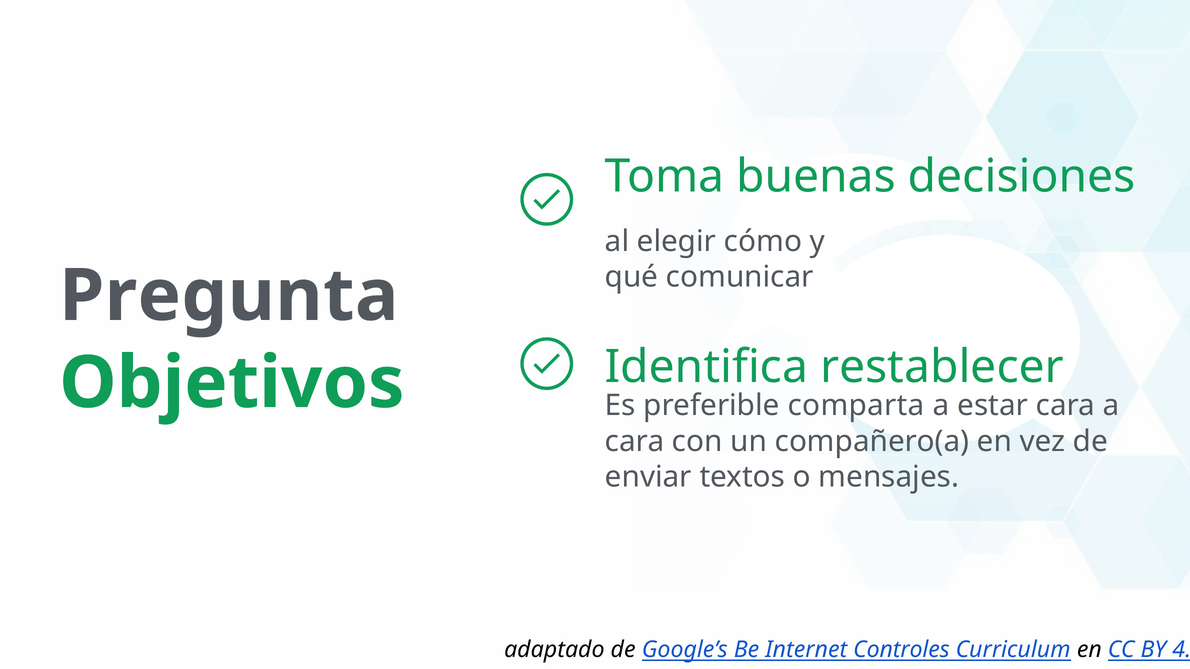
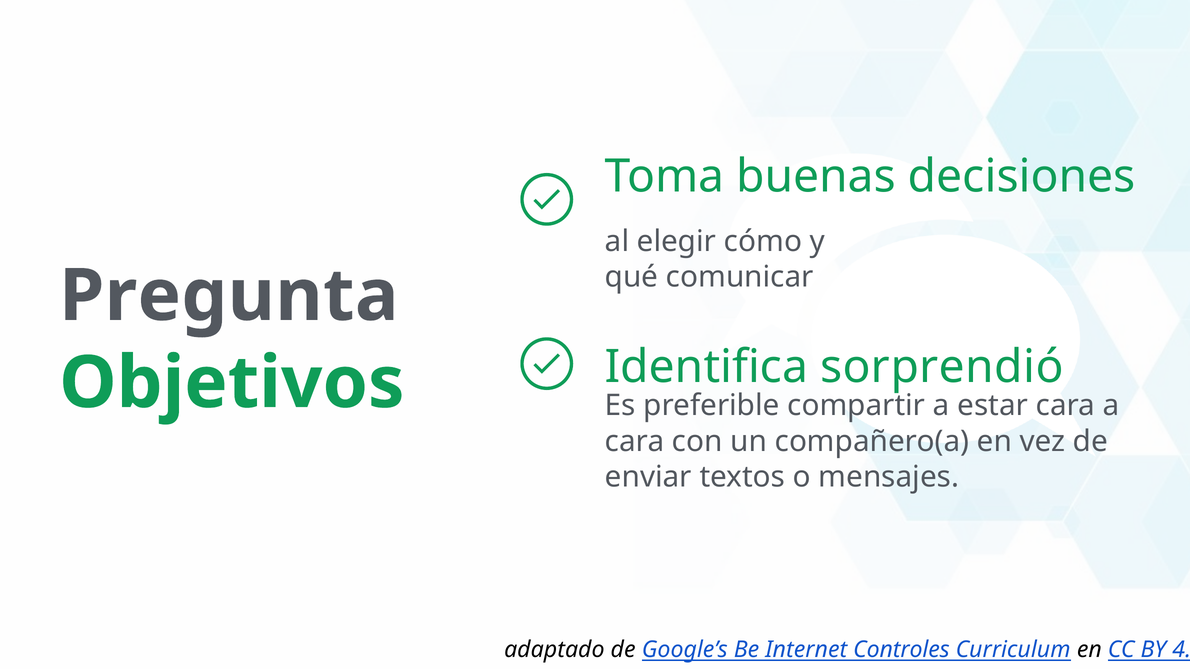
restablecer: restablecer -> sorprendió (942, 367)
comparta: comparta -> compartir (856, 406)
